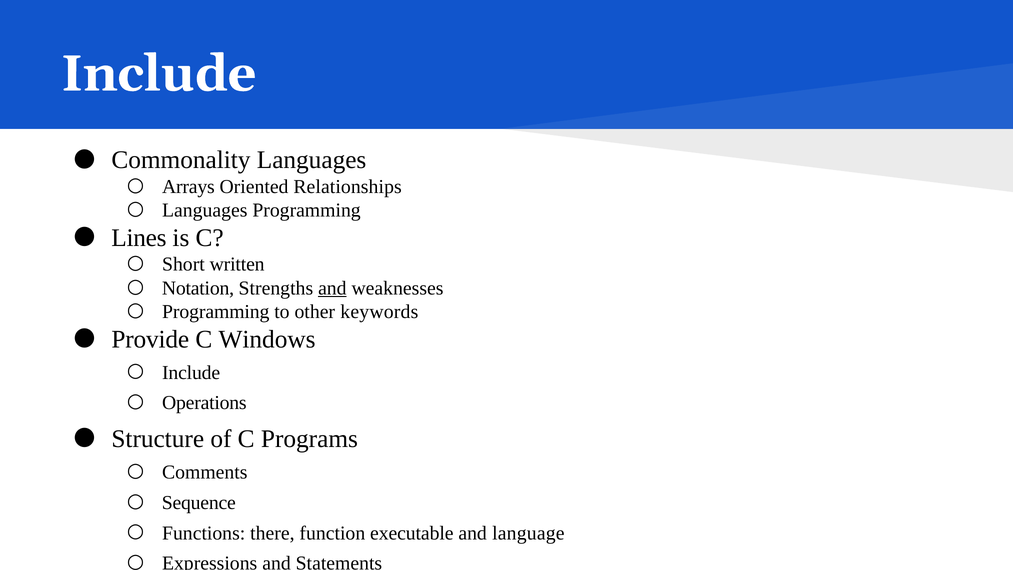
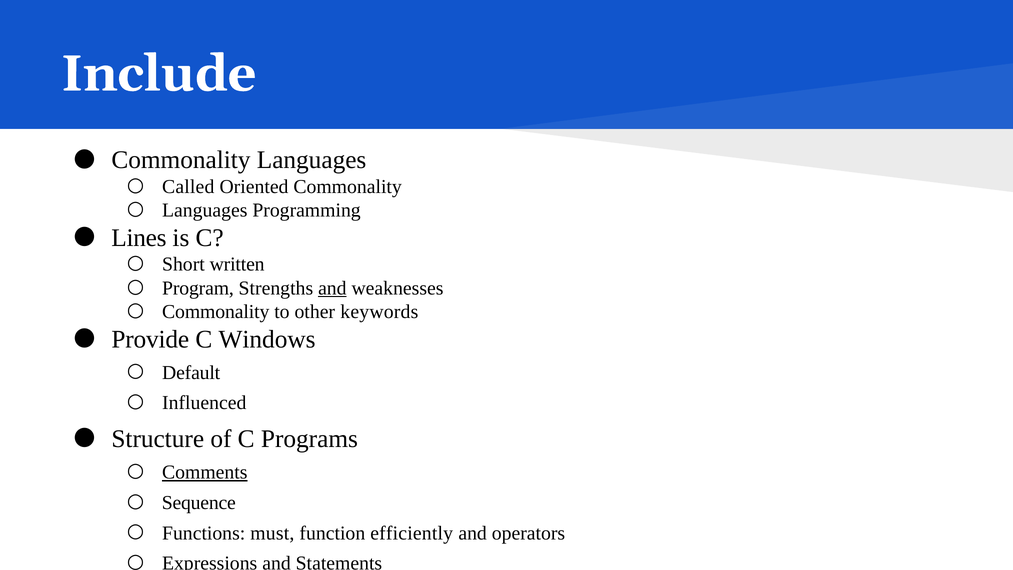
Arrays: Arrays -> Called (188, 187)
Oriented Relationships: Relationships -> Commonality (348, 187)
Notation: Notation -> Program (198, 288)
Programming: Programming -> Commonality (216, 312)
Include: Include -> Default (191, 372)
Operations: Operations -> Influenced (204, 403)
Comments underline: none -> present (205, 472)
there: there -> must (272, 533)
executable: executable -> efficiently (412, 533)
language: language -> operators (528, 533)
